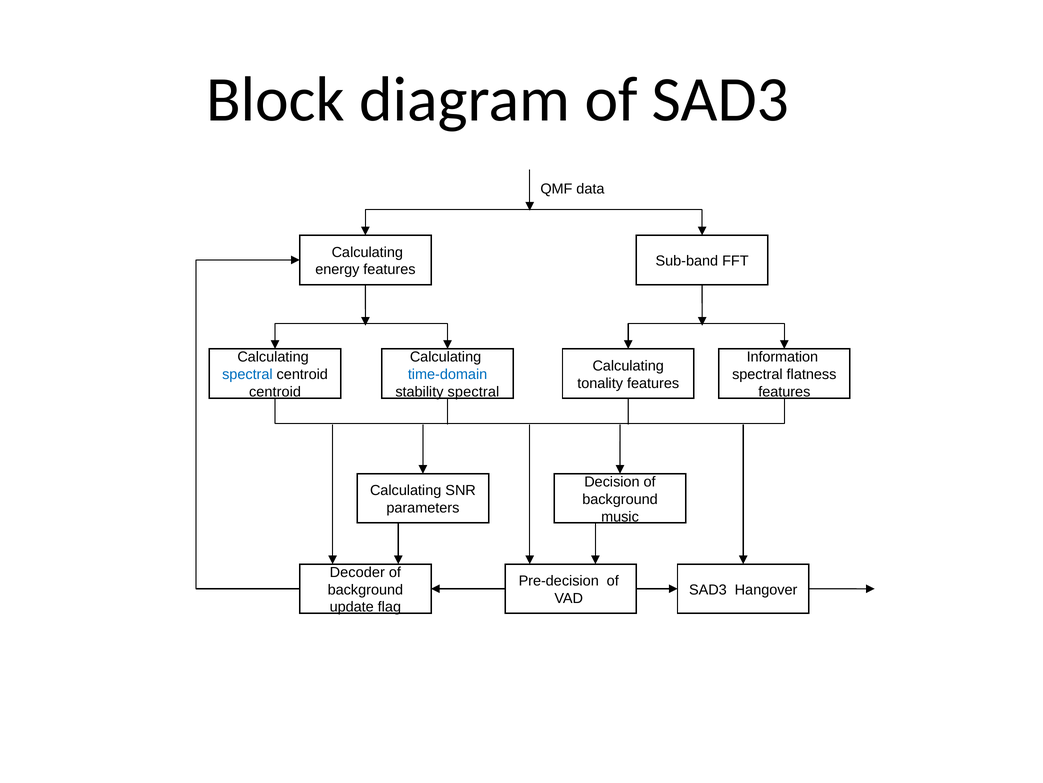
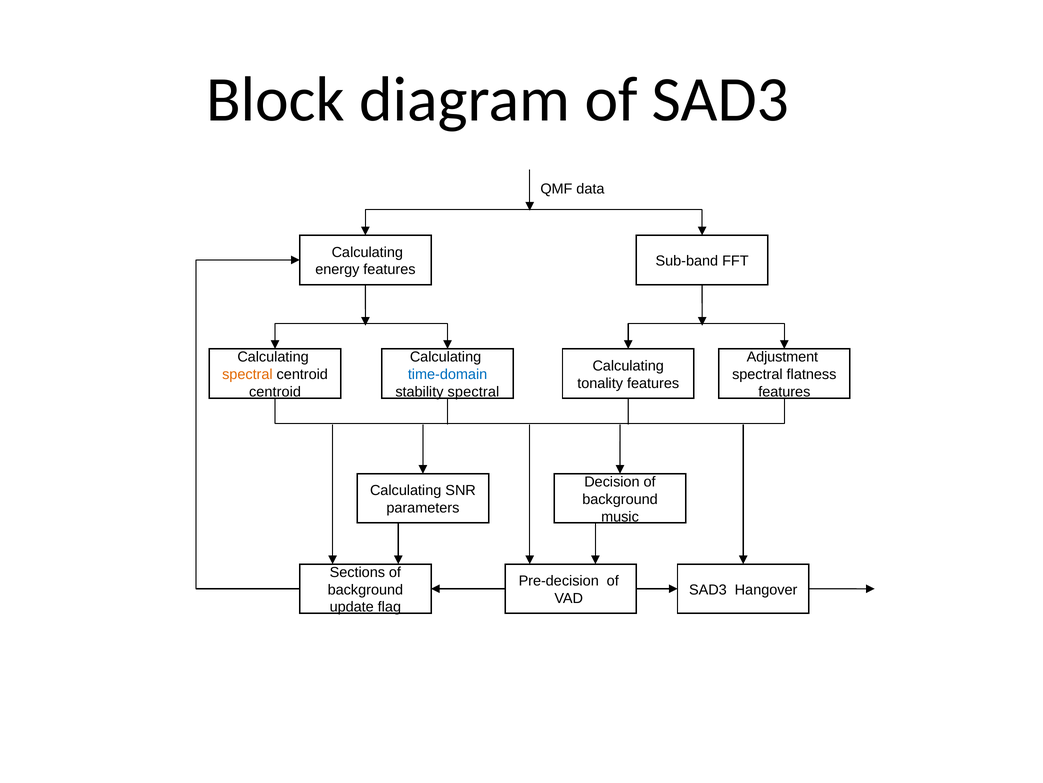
Information: Information -> Adjustment (782, 357)
spectral colour: blue -> orange (247, 374)
Decoder: Decoder -> Sections (357, 572)
